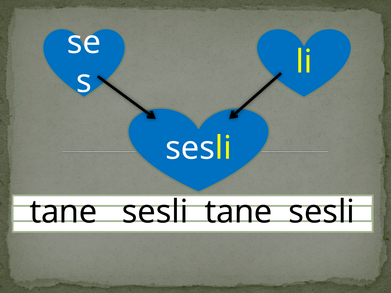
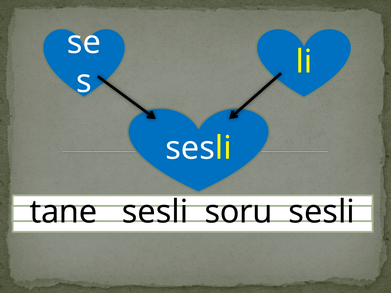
sesli tane: tane -> soru (238, 212)
